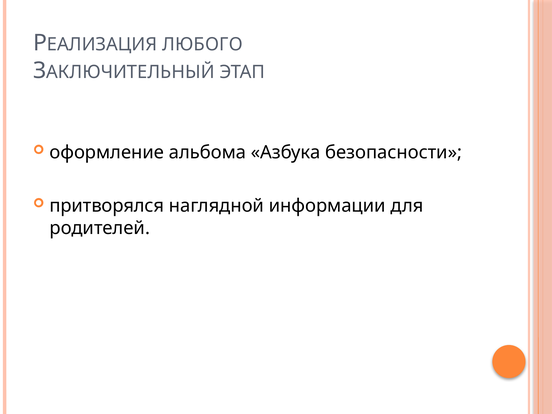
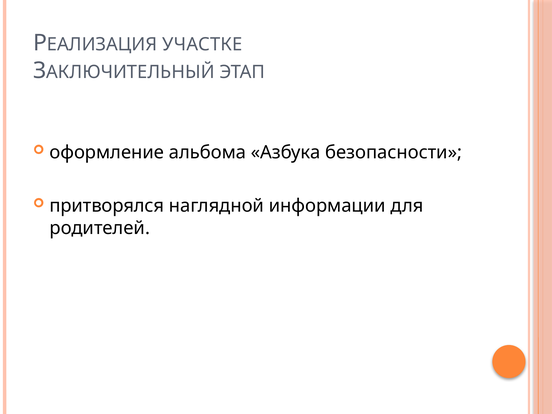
ЛЮБОГО: ЛЮБОГО -> УЧАСТКЕ (202, 45)
